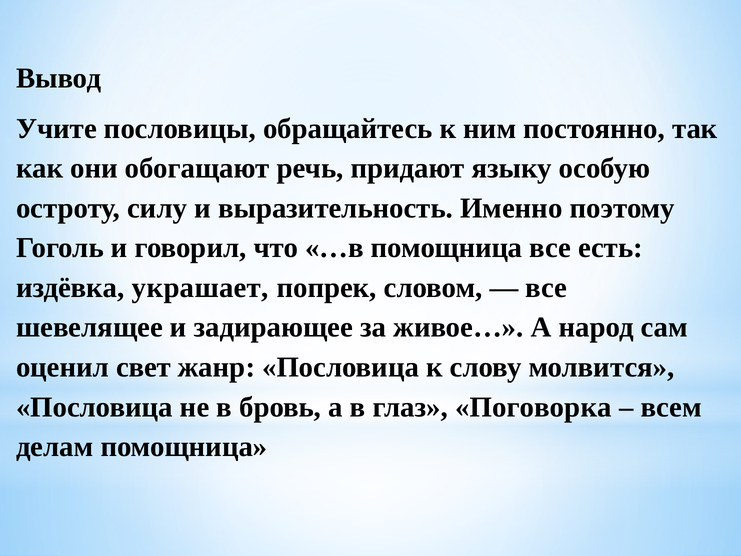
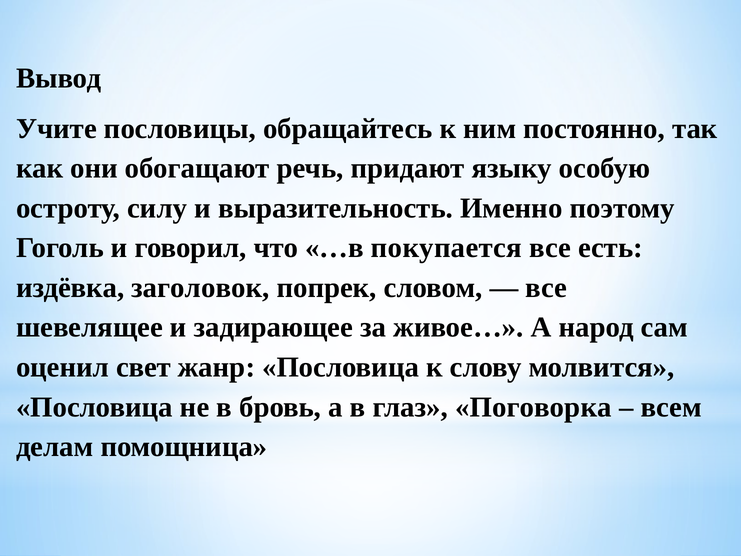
…в помощница: помощница -> покупается (446, 248)
украшает: украшает -> заголовок (200, 288)
